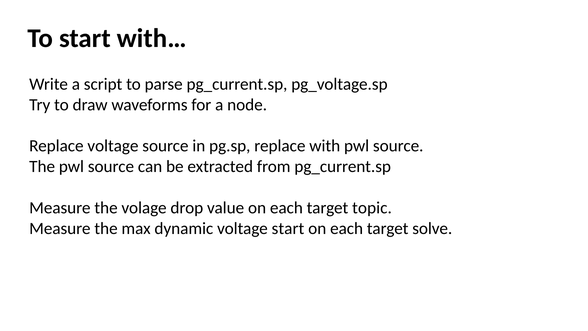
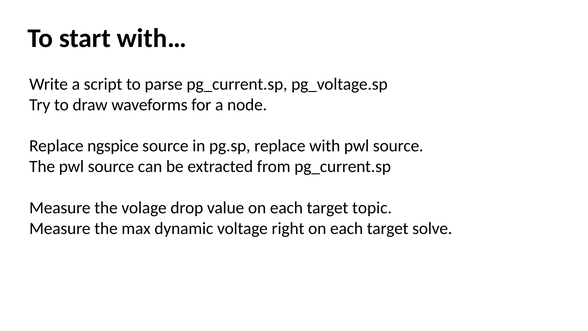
Replace voltage: voltage -> ngspice (113, 146)
voltage start: start -> right (288, 228)
